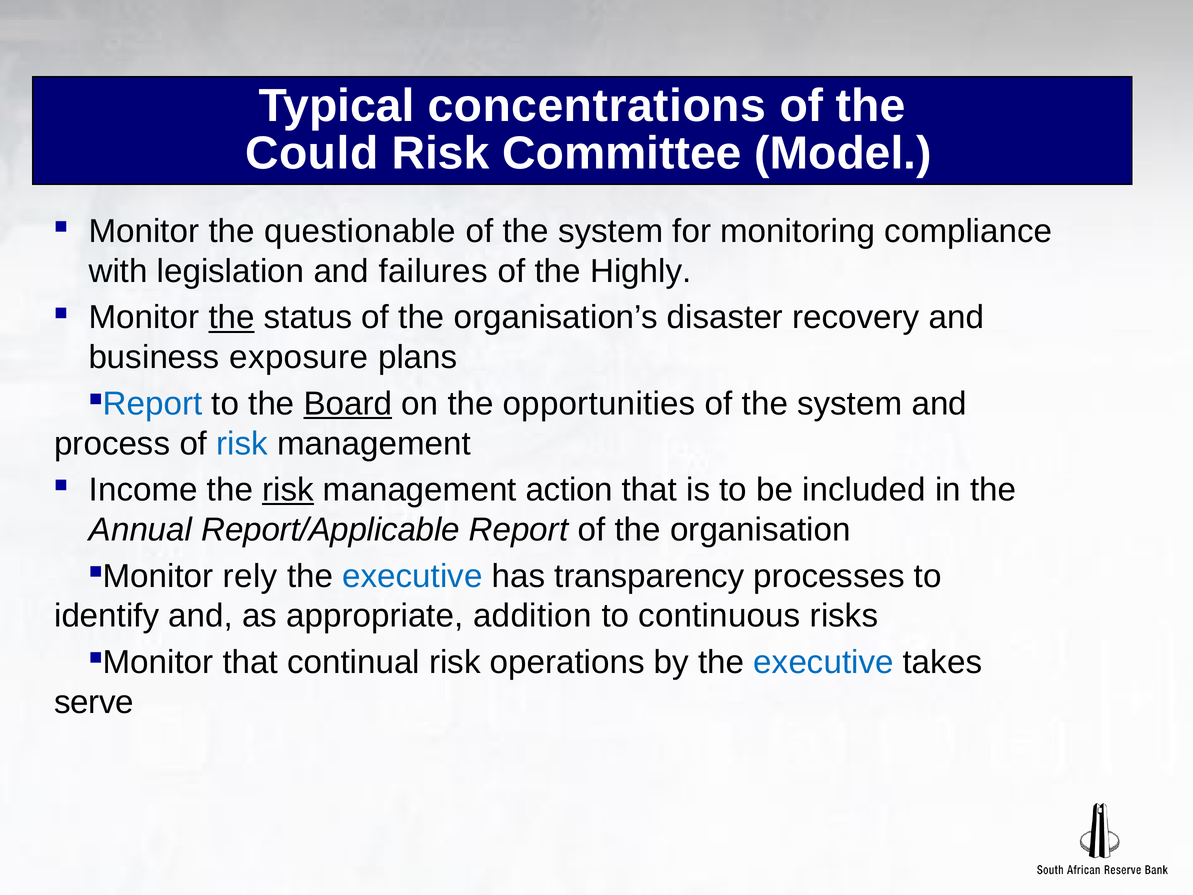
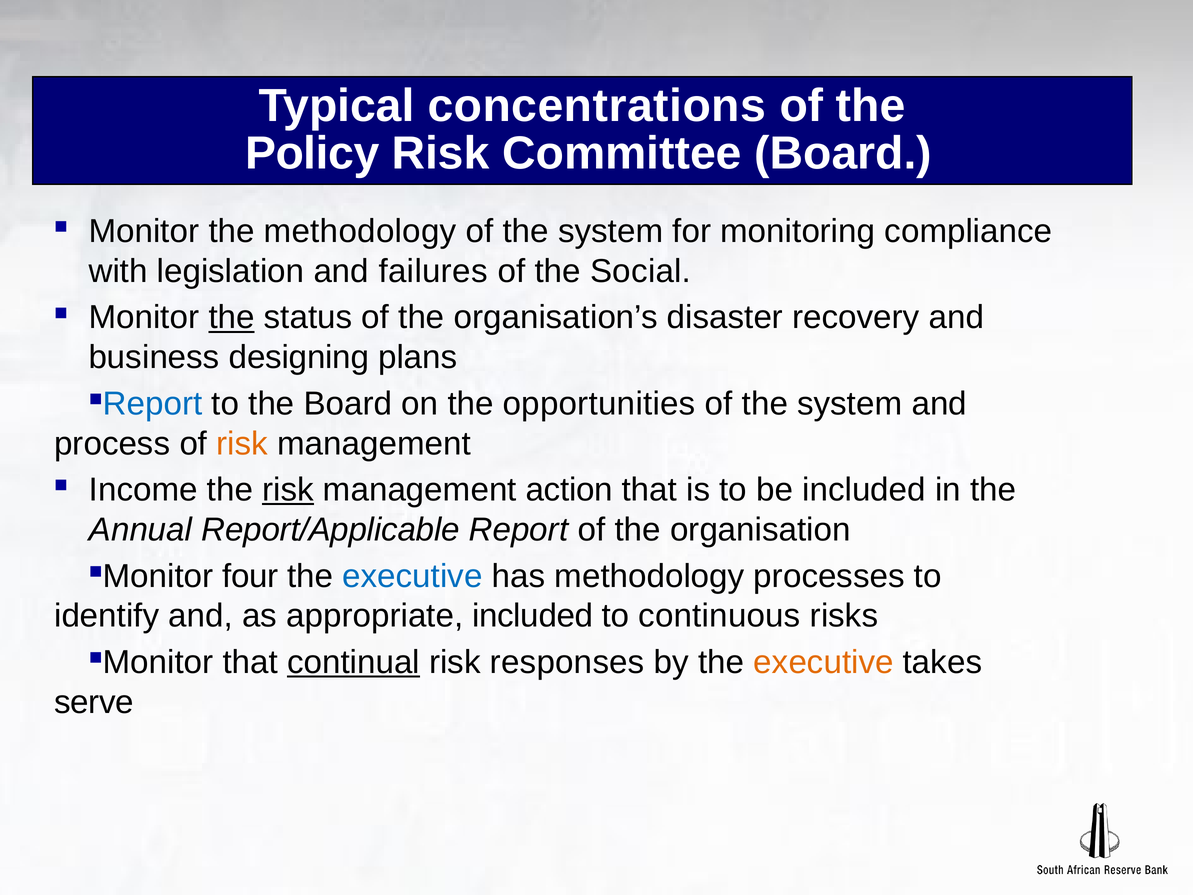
Could: Could -> Policy (312, 153)
Committee Model: Model -> Board (843, 153)
the questionable: questionable -> methodology (360, 231)
Highly: Highly -> Social (641, 271)
exposure: exposure -> designing (299, 357)
Board underline: present -> none (348, 404)
risk colour: blue -> orange (242, 443)
rely: rely -> four (250, 576)
has transparency: transparency -> methodology (649, 576)
appropriate addition: addition -> included (533, 616)
continual underline: none -> present (353, 662)
operations: operations -> responses (567, 662)
executive colour: blue -> orange (824, 662)
